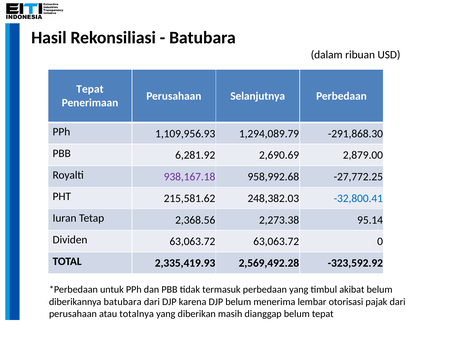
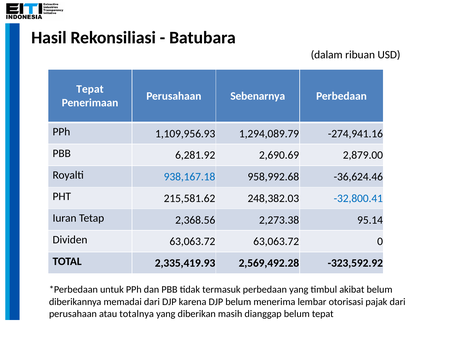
Selanjutnya: Selanjutnya -> Sebenarnya (258, 96)
-291,868.30: -291,868.30 -> -274,941.16 (355, 134)
938,167.18 colour: purple -> blue (190, 177)
-27,772.25: -27,772.25 -> -36,624.46 (358, 177)
diberikannya batubara: batubara -> memadai (123, 302)
